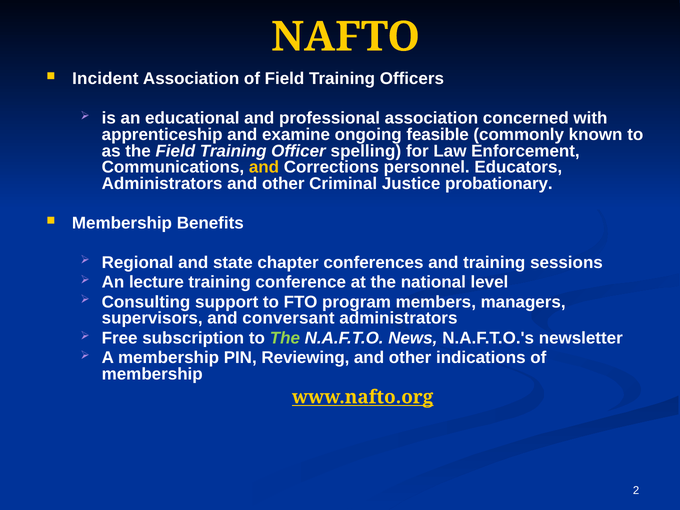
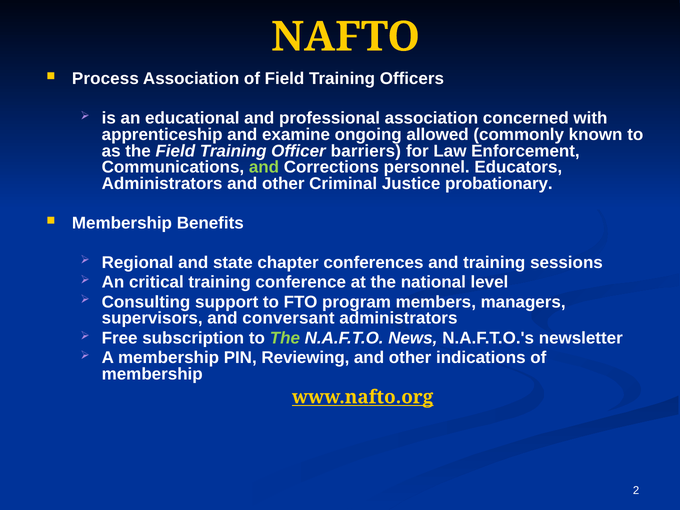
Incident: Incident -> Process (105, 79)
feasible: feasible -> allowed (438, 135)
spelling: spelling -> barriers (366, 151)
and colour: yellow -> light green (264, 167)
lecture: lecture -> critical (156, 282)
